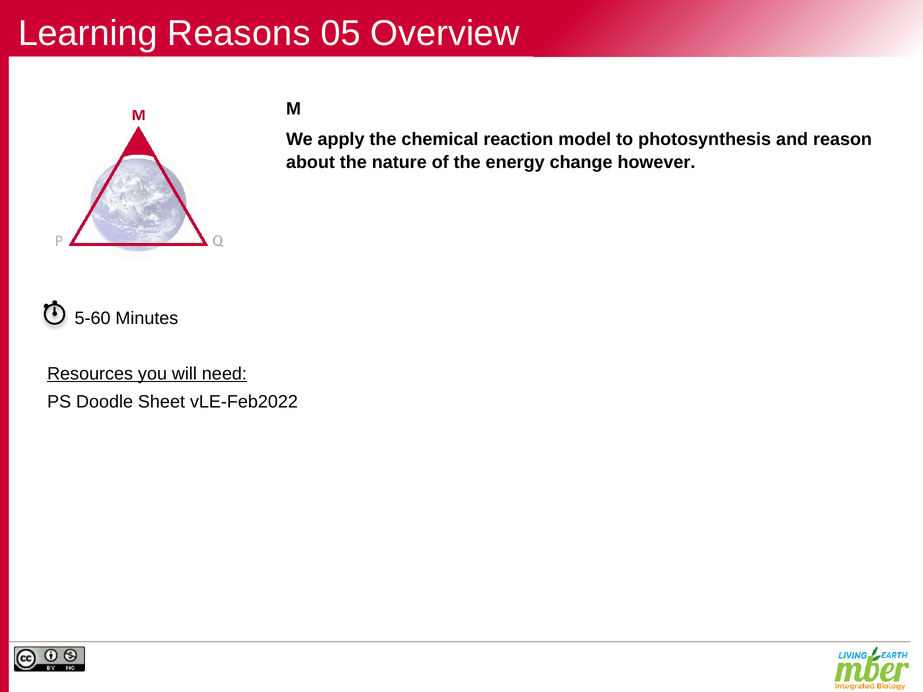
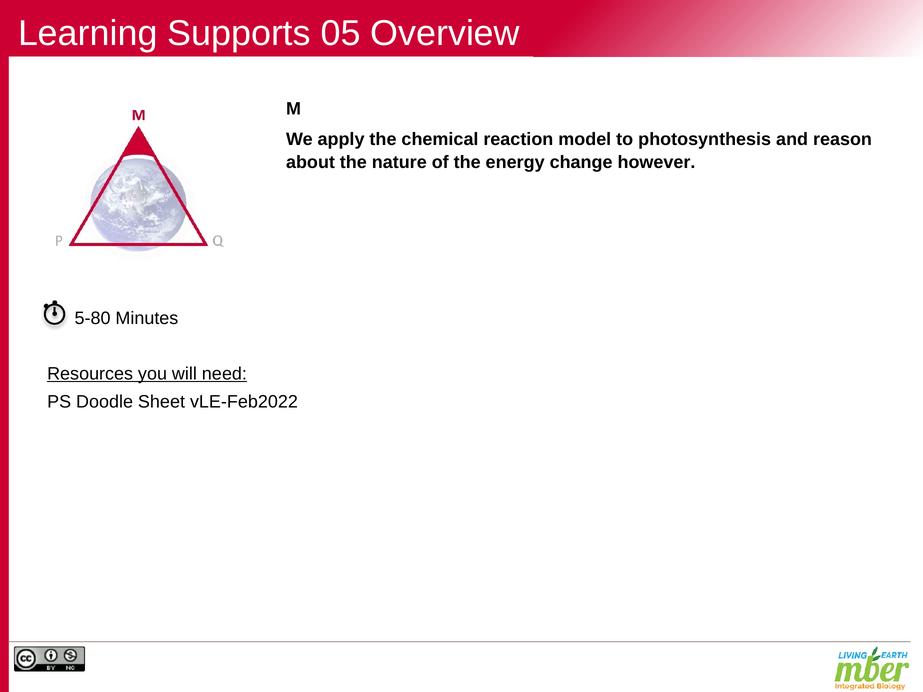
Reasons: Reasons -> Supports (239, 33)
5-60: 5-60 -> 5-80 (93, 319)
